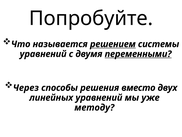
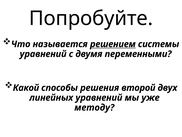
переменными underline: present -> none (138, 54)
Через: Через -> Какой (26, 88)
вместо: вместо -> второй (138, 88)
